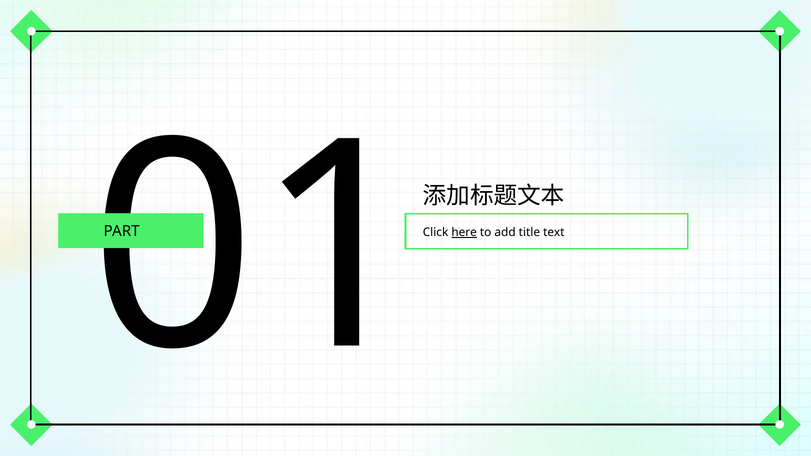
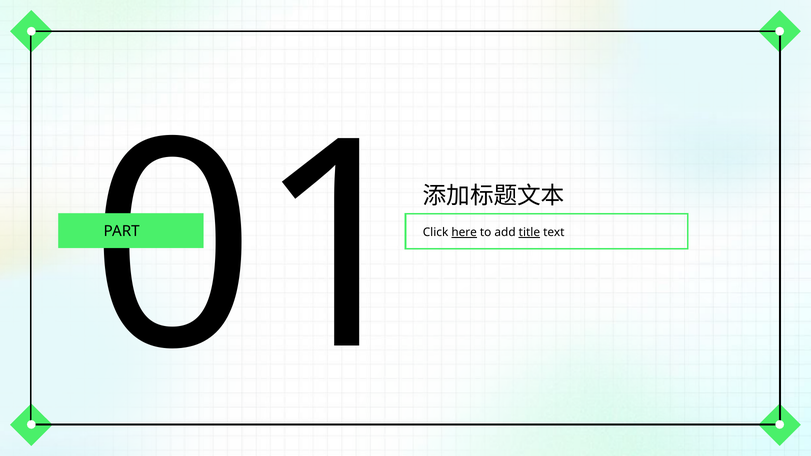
title underline: none -> present (529, 233)
